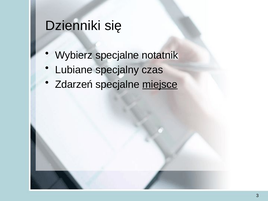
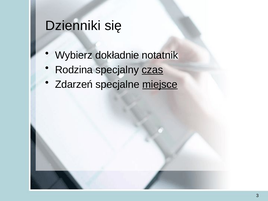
Wybierz specjalne: specjalne -> dokładnie (117, 55)
Lubiane: Lubiane -> Rodzina (74, 70)
czas underline: none -> present (152, 70)
